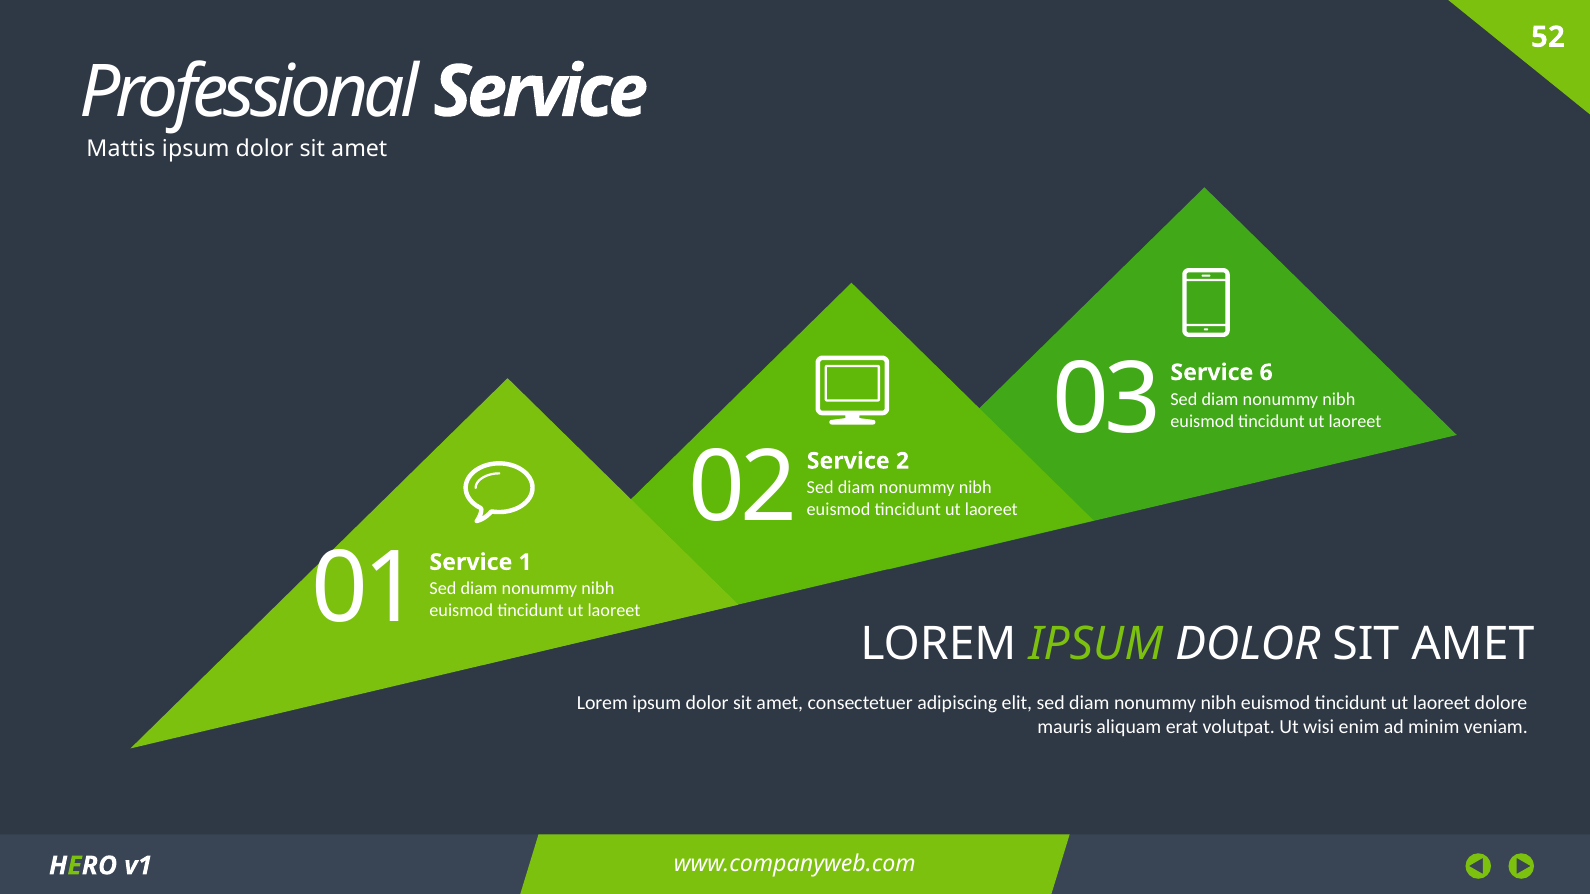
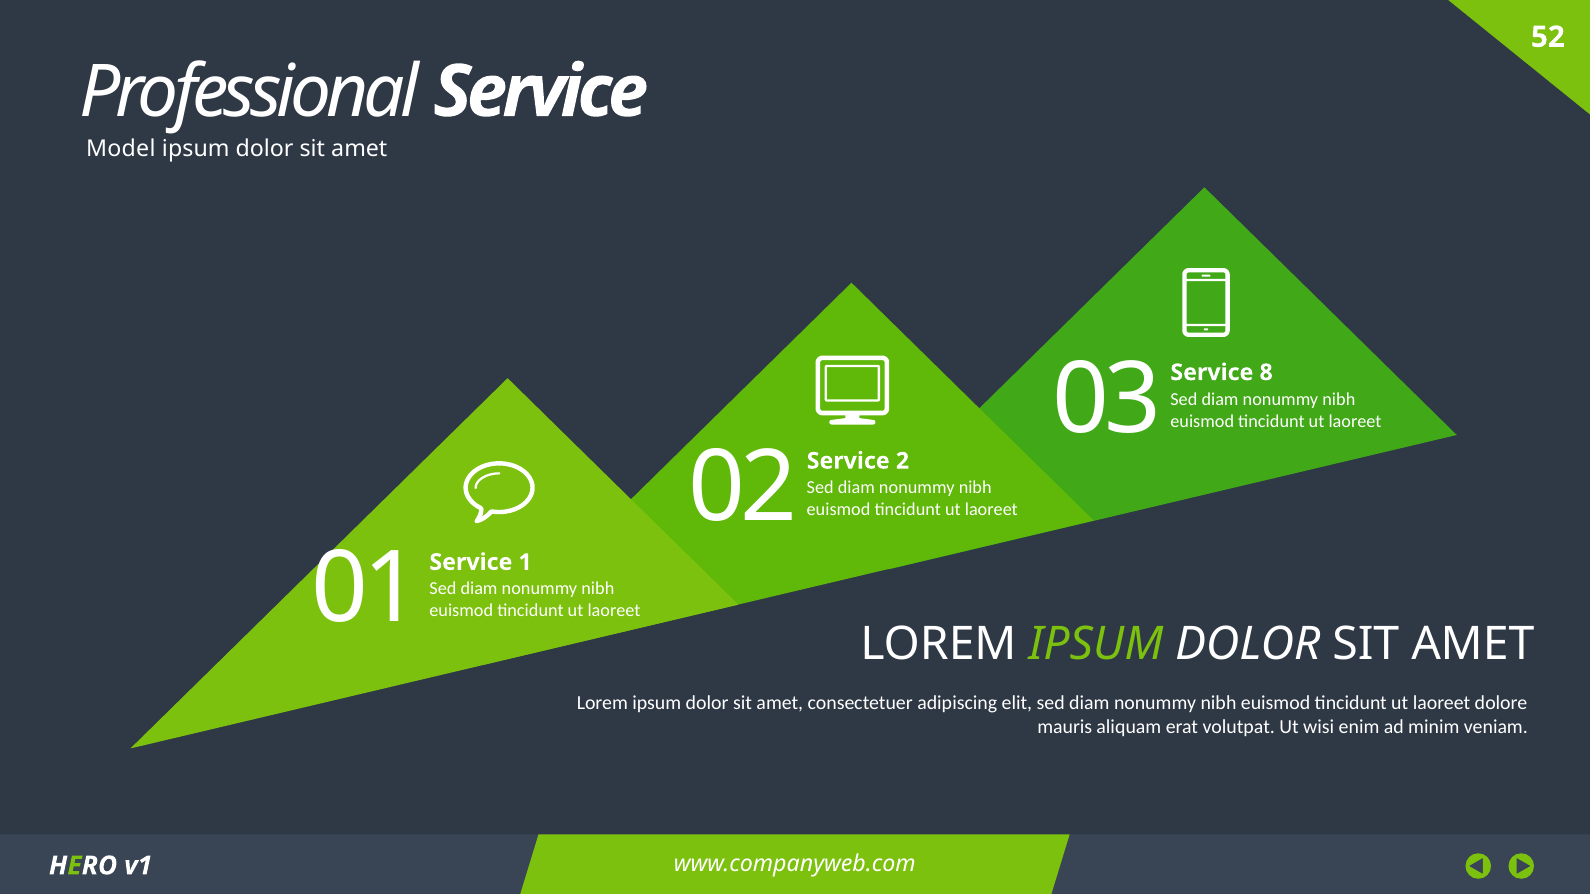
Mattis: Mattis -> Model (121, 149)
6: 6 -> 8 (1266, 373)
